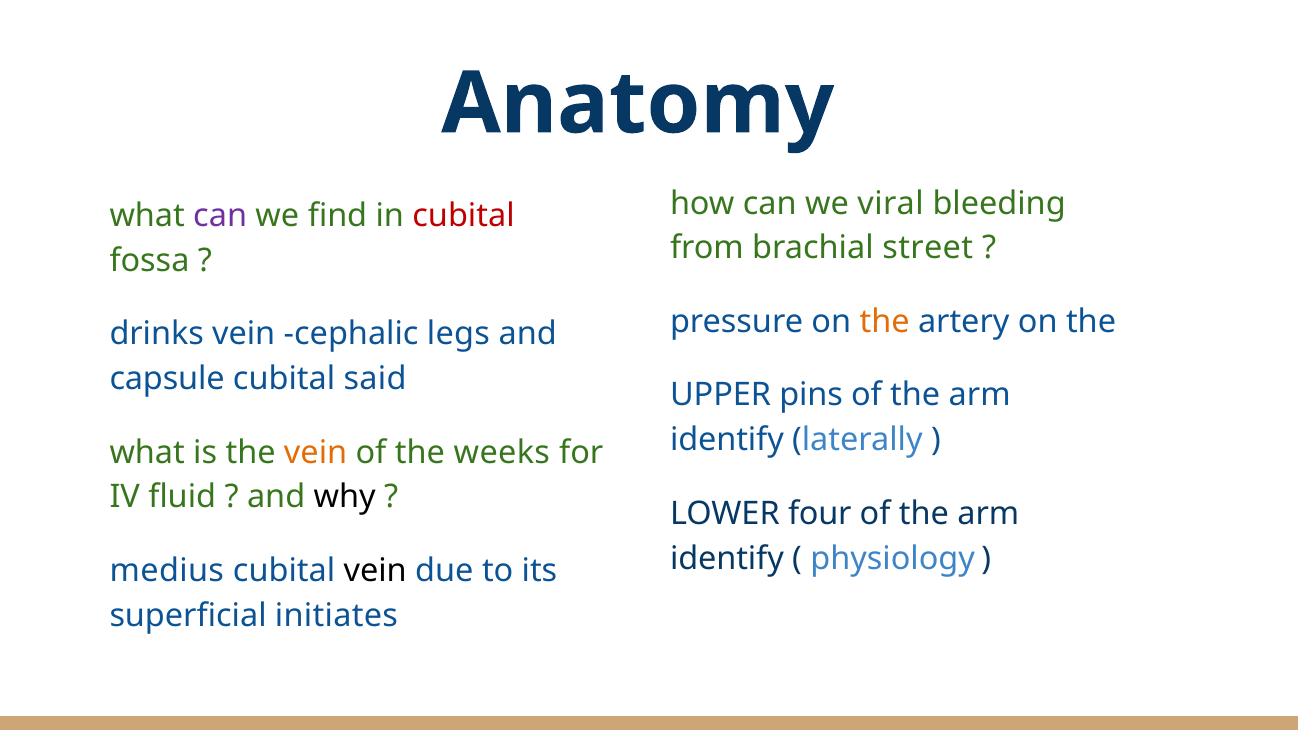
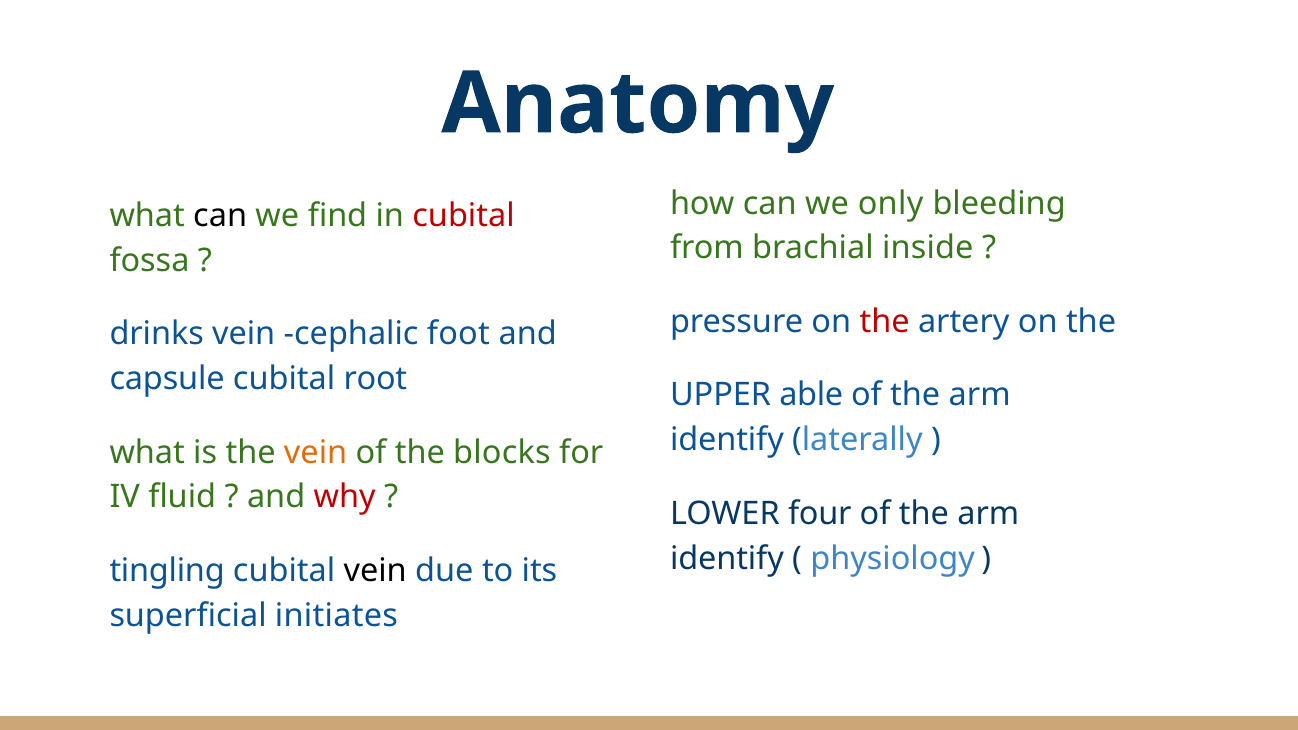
viral: viral -> only (891, 203)
can colour: purple -> black (220, 216)
street: street -> inside (928, 248)
the colour: orange -> red (885, 322)
legs: legs -> foot (458, 334)
said: said -> root (375, 379)
pins: pins -> able (811, 395)
weeks: weeks -> blocks (502, 453)
why colour: black -> red (345, 497)
medius: medius -> tingling (167, 571)
